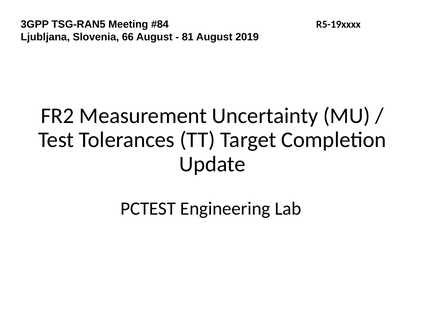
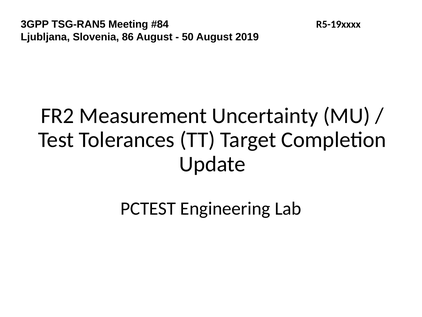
66: 66 -> 86 (128, 37)
81: 81 -> 50 (188, 37)
